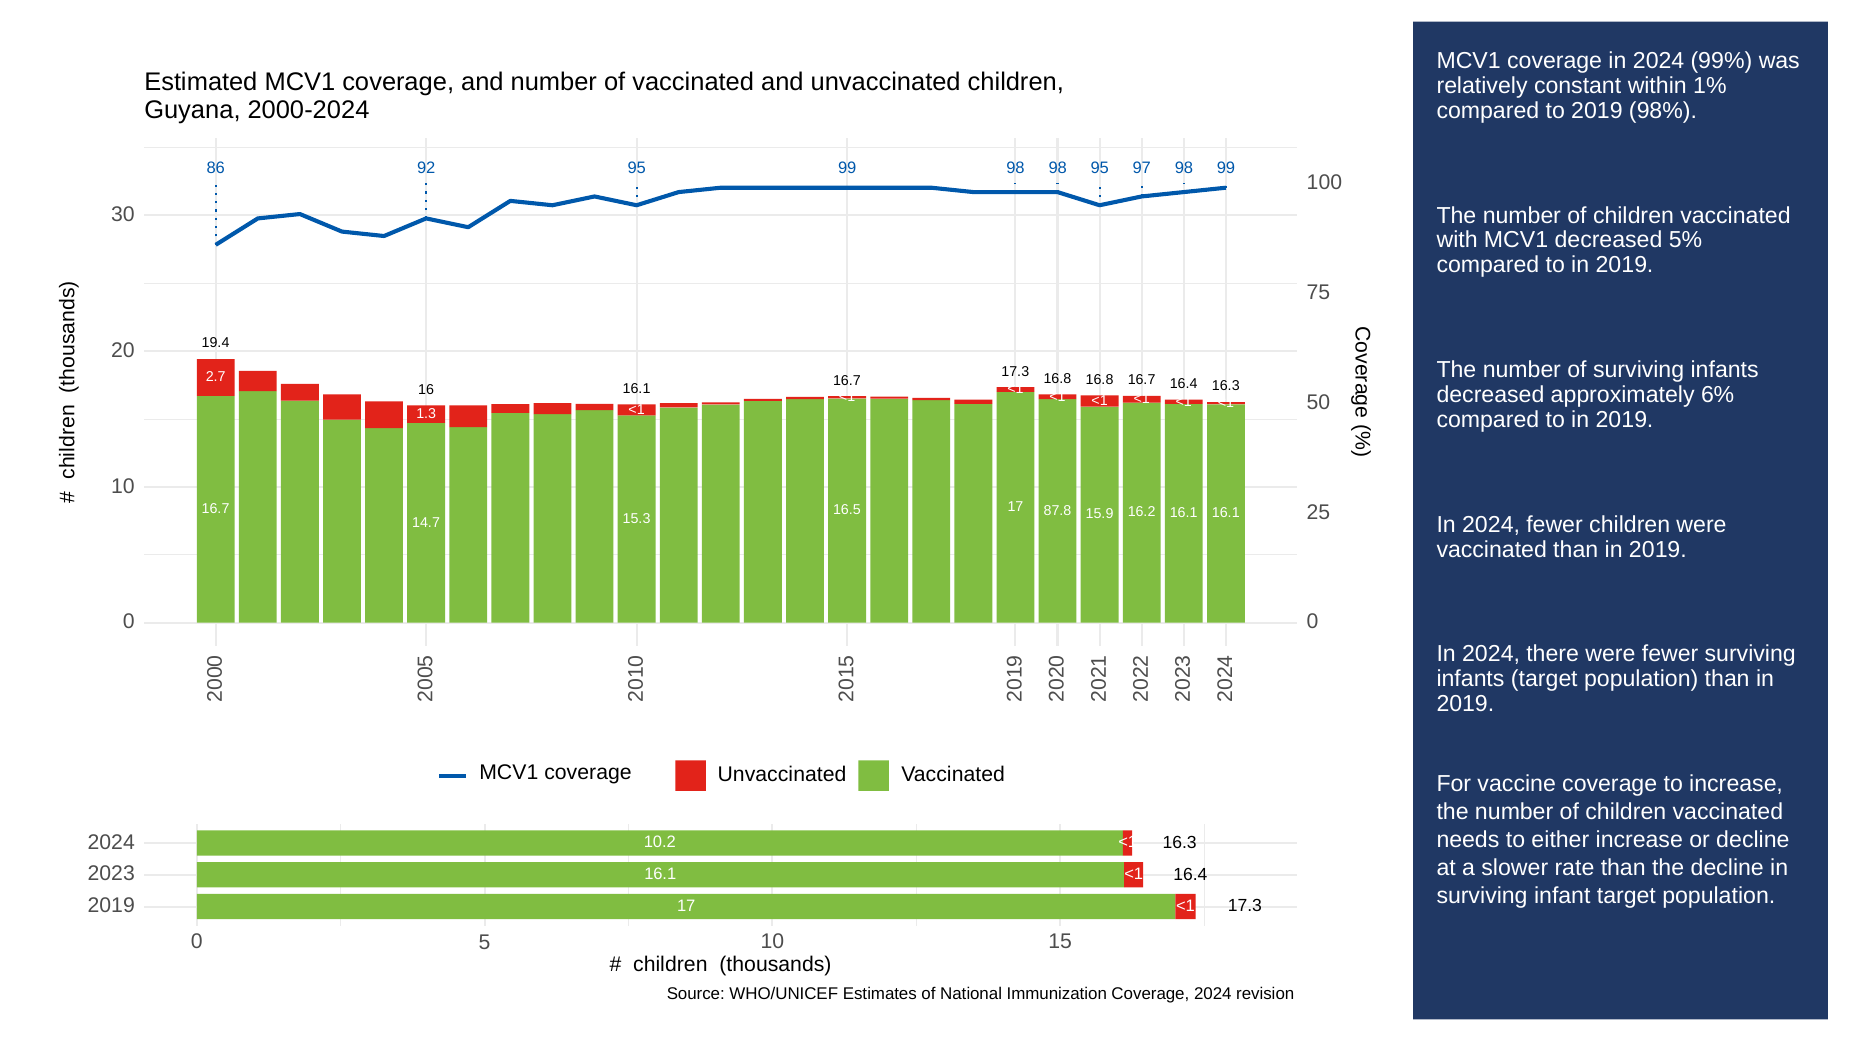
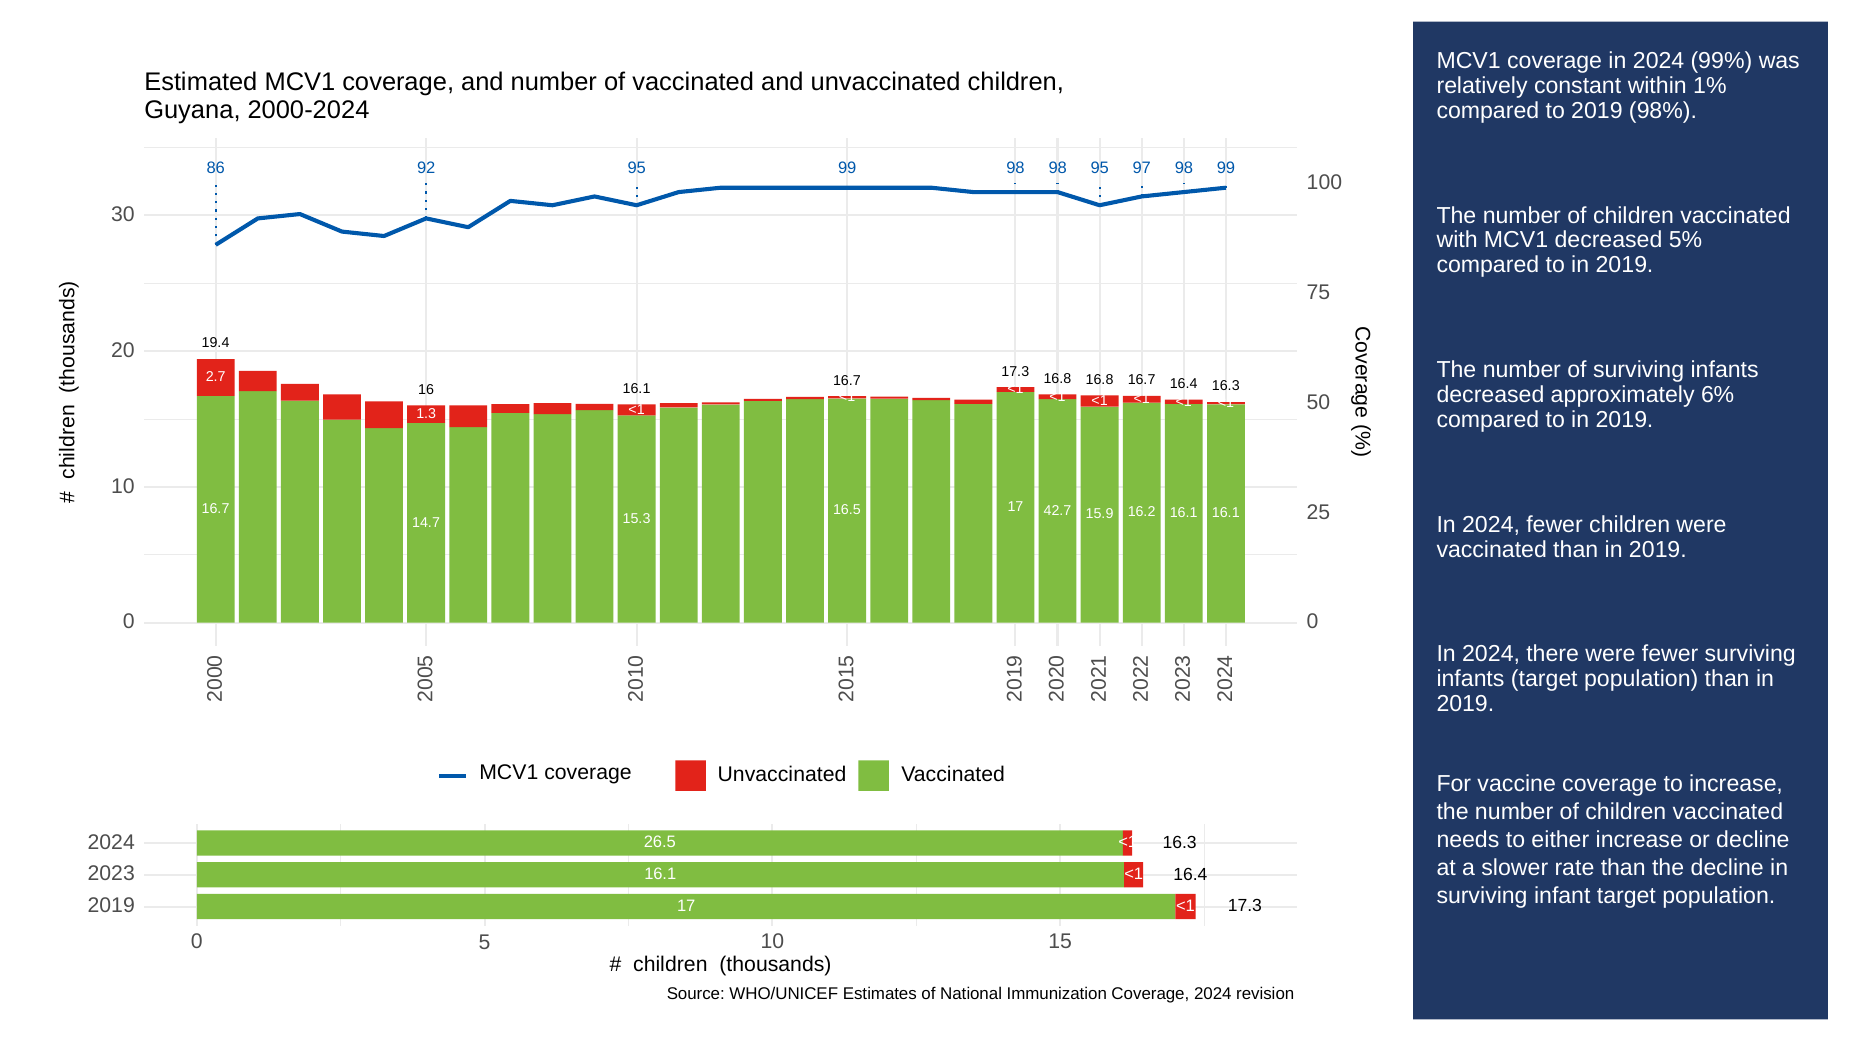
87.8: 87.8 -> 42.7 (1057, 511)
10.2: 10.2 -> 26.5 (660, 843)
